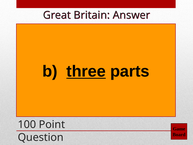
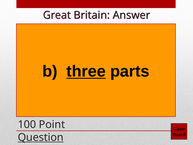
Question underline: none -> present (41, 137)
